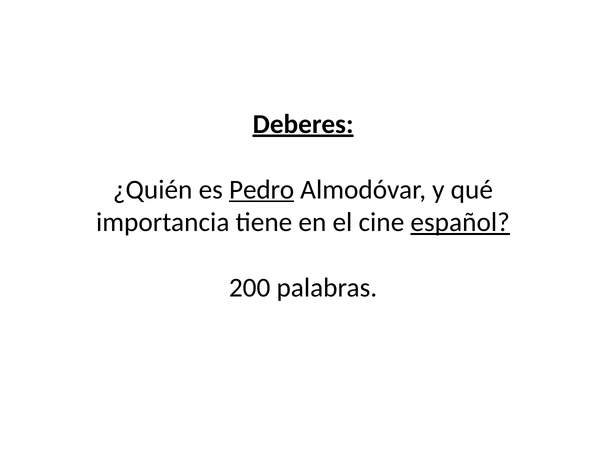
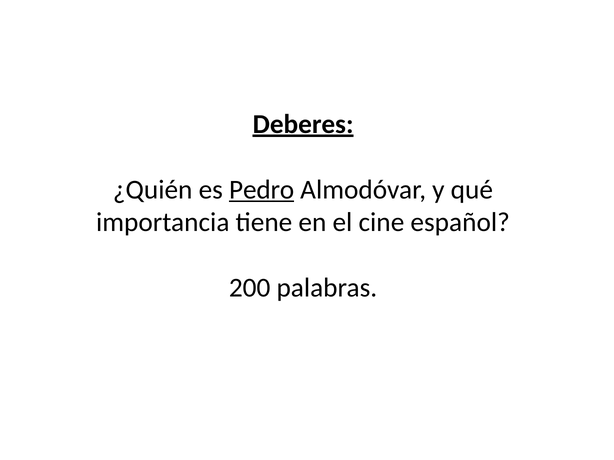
español underline: present -> none (460, 223)
